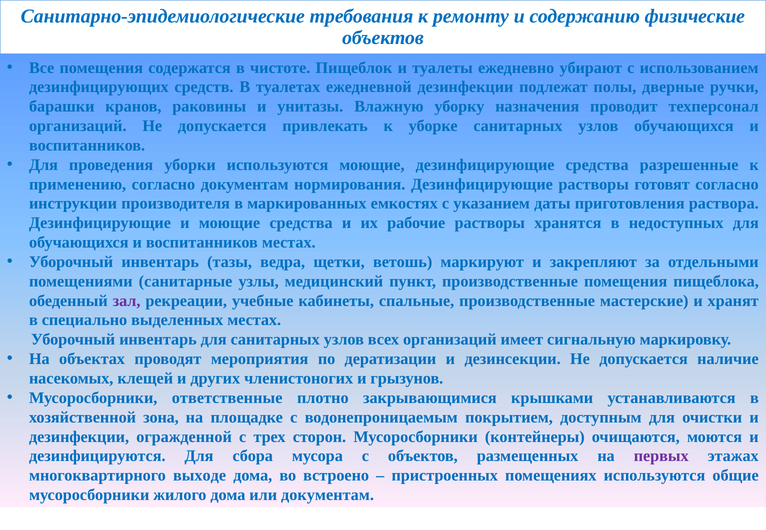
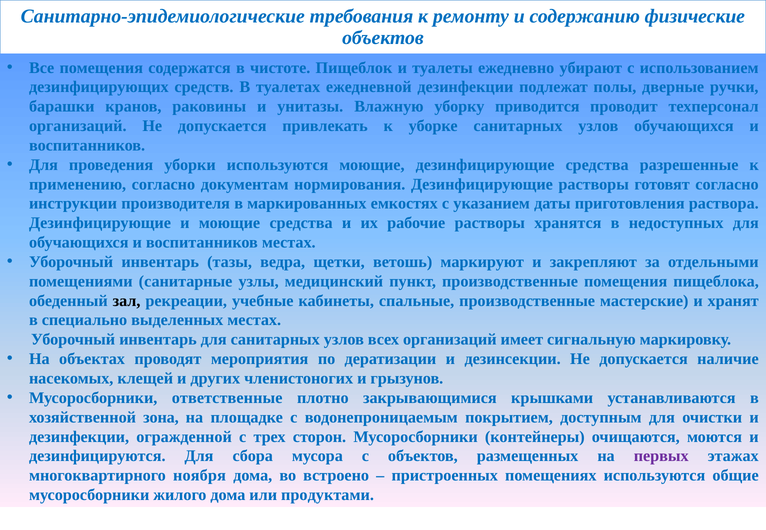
назначения: назначения -> приводится (537, 107)
зал colour: purple -> black (127, 301)
выходе: выходе -> ноября (199, 476)
или документам: документам -> продуктами (328, 495)
